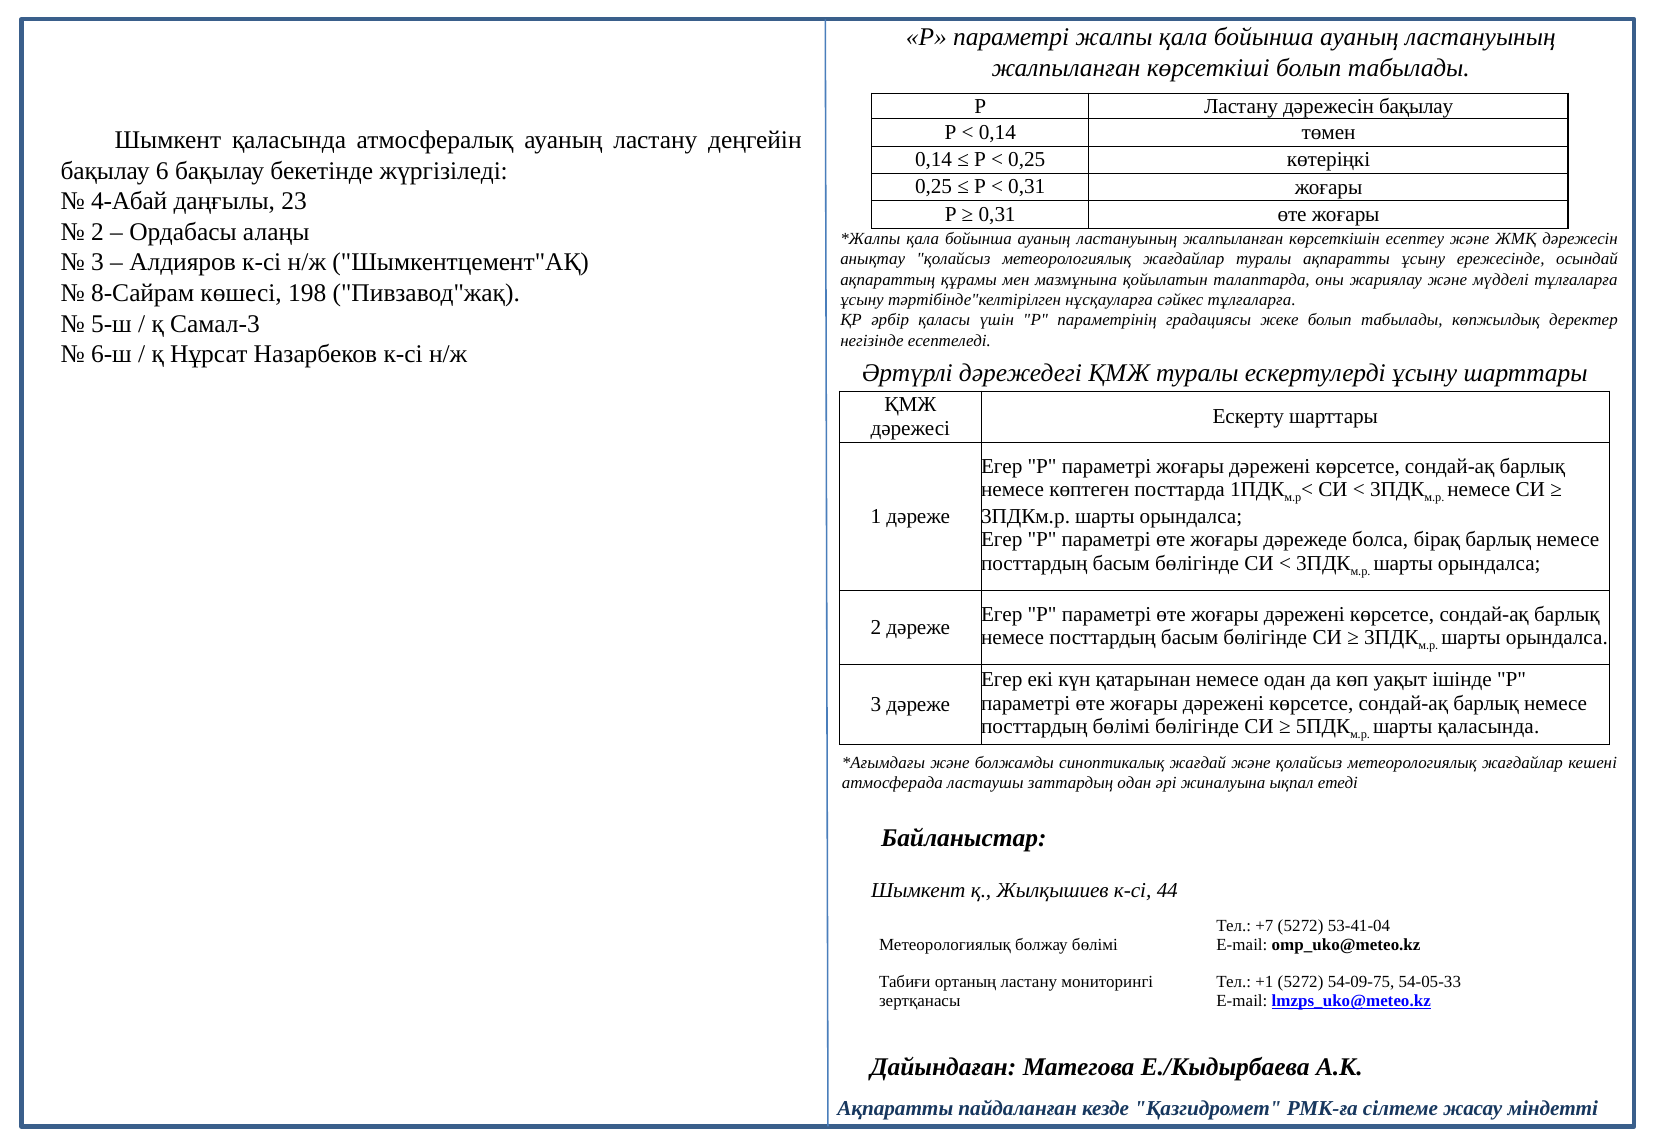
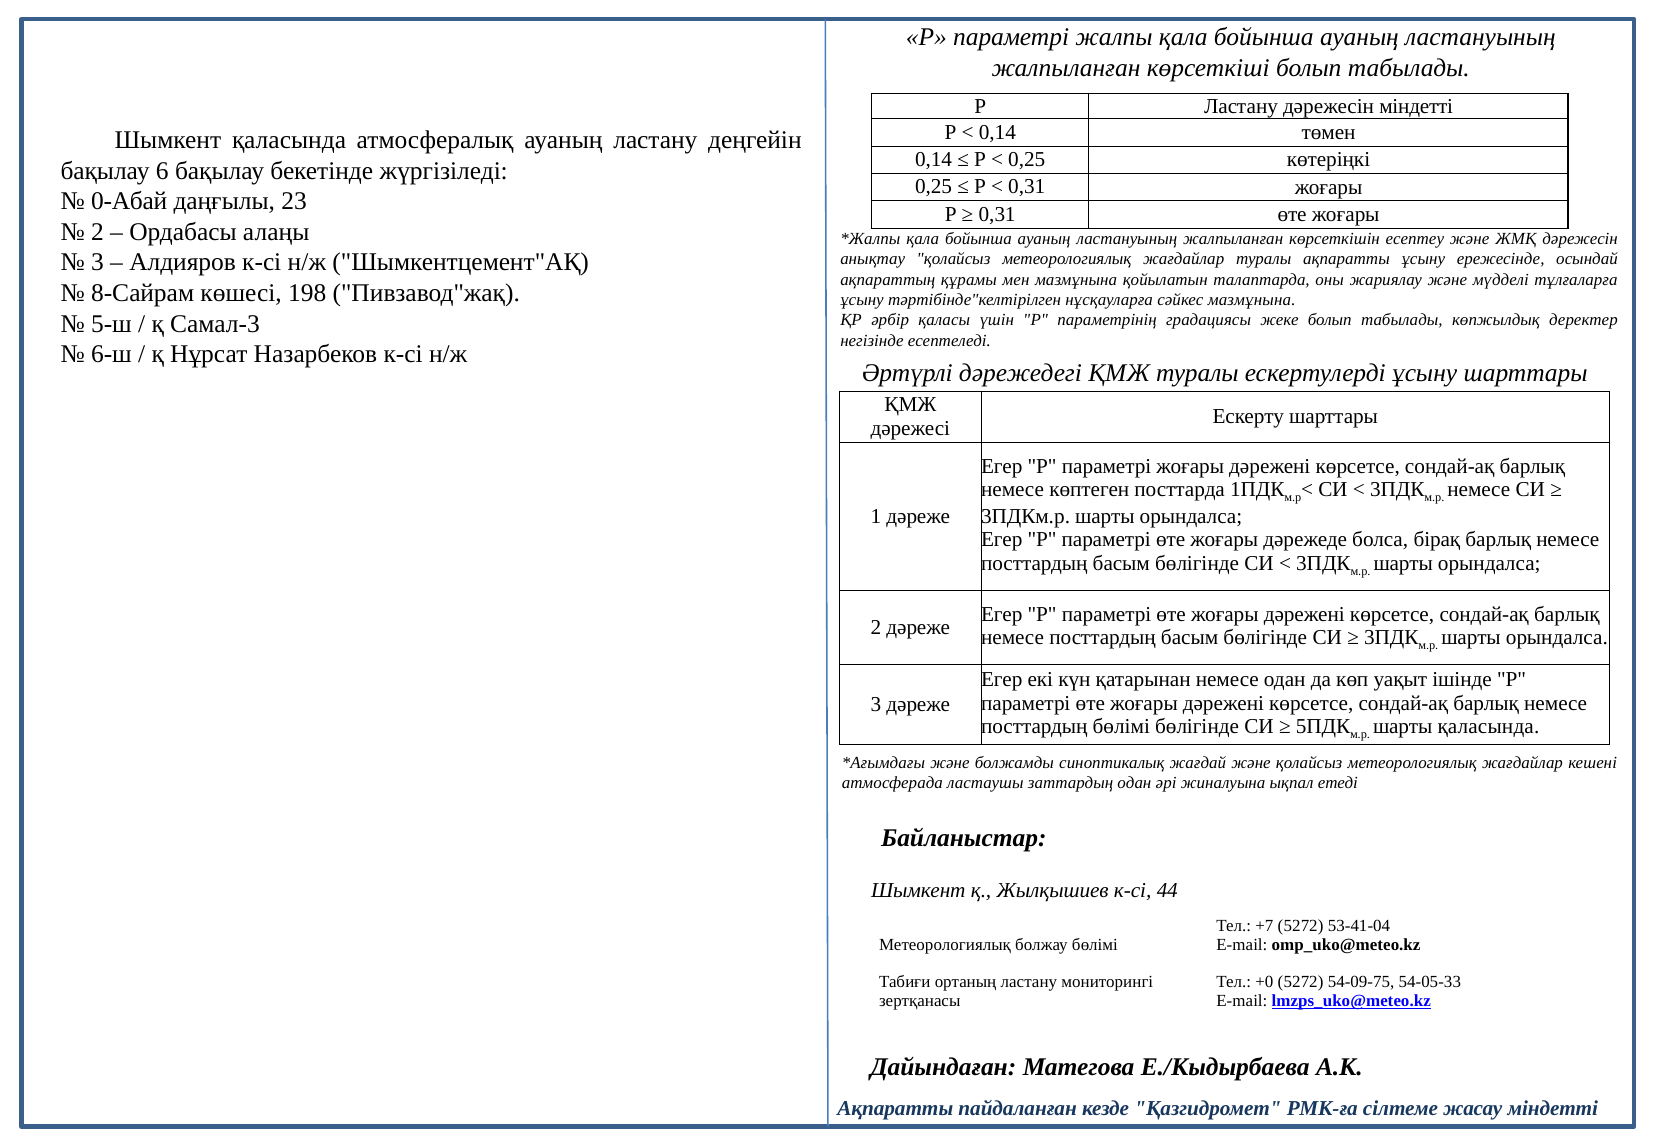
дәрежесін бақылау: бақылау -> міндетті (1416, 106)
4-Абай: 4-Абай -> 0-Абай (129, 201)
сәйкес тұлғаларға: тұлғаларға -> мазмұнына (1252, 300)
+1: +1 -> +0 (1264, 983)
